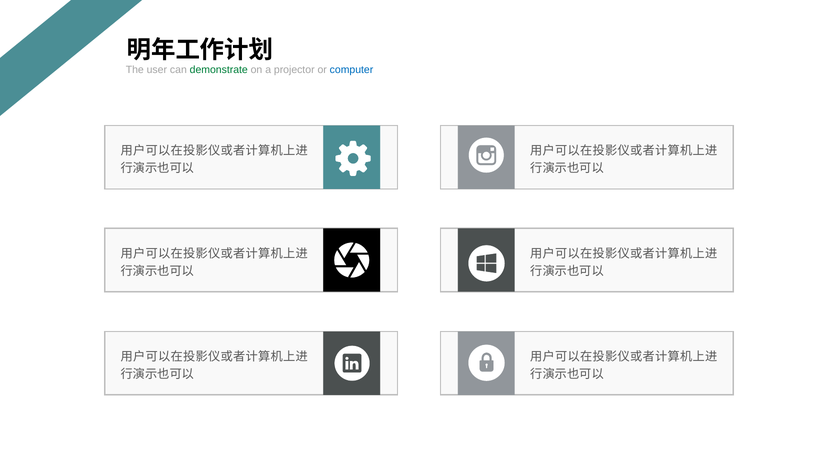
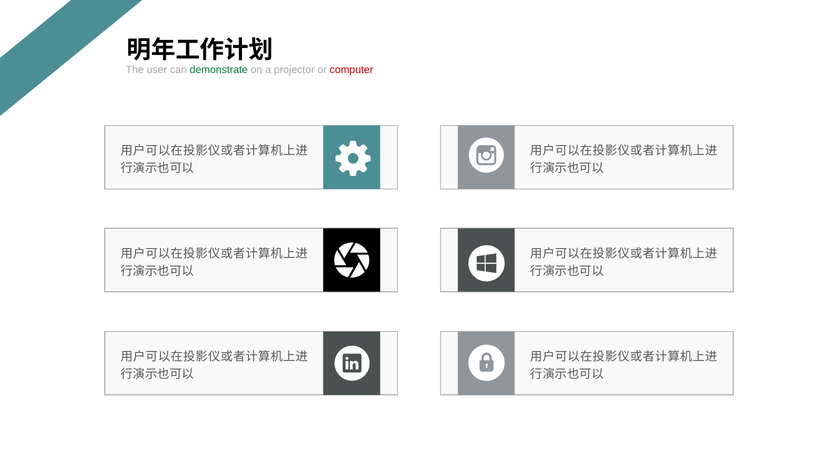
computer colour: blue -> red (352, 70)
